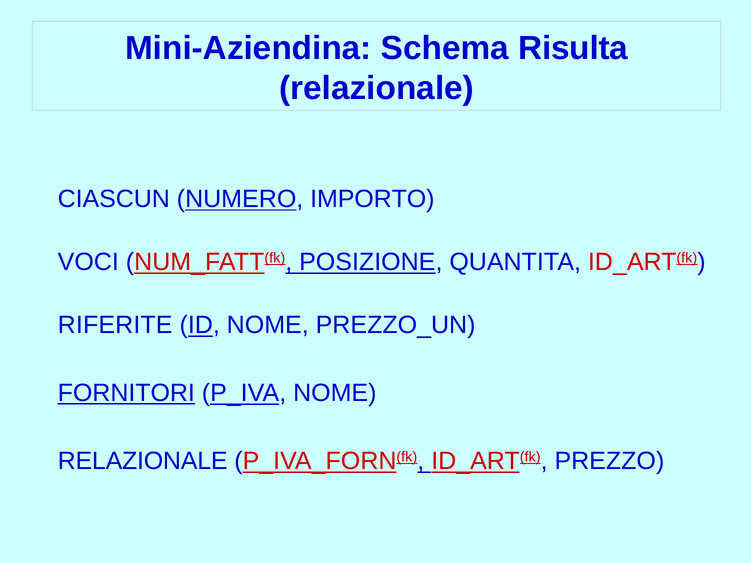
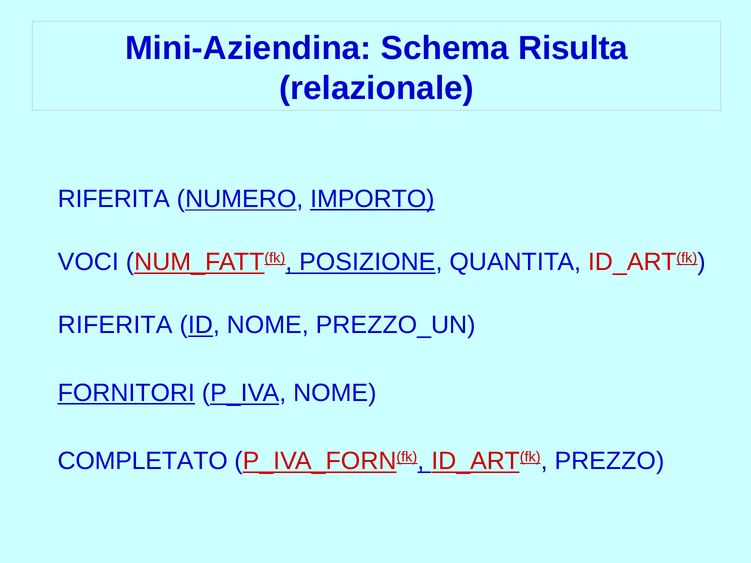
CIASCUN: CIASCUN -> RIFERITA (114, 199)
IMPORTO underline: none -> present (372, 199)
RIFERITE: RIFERITE -> RIFERITA (115, 325)
RELAZIONALE: RELAZIONALE -> COMPLETATO (143, 461)
